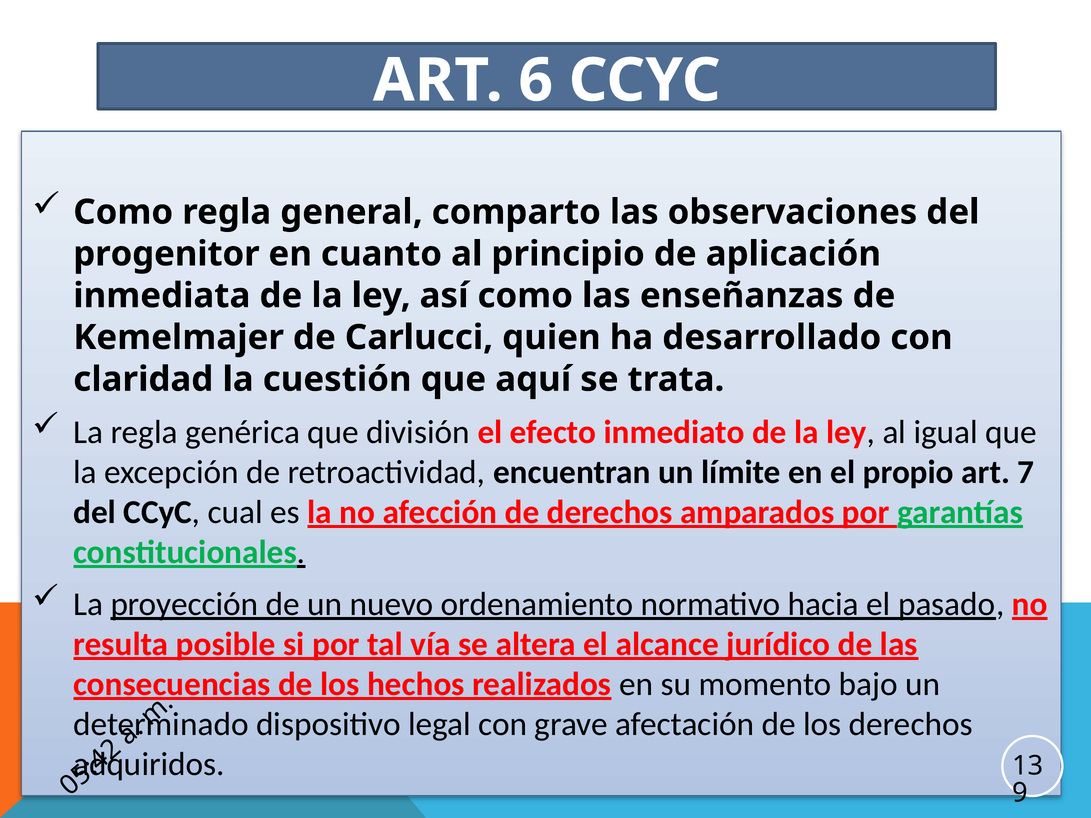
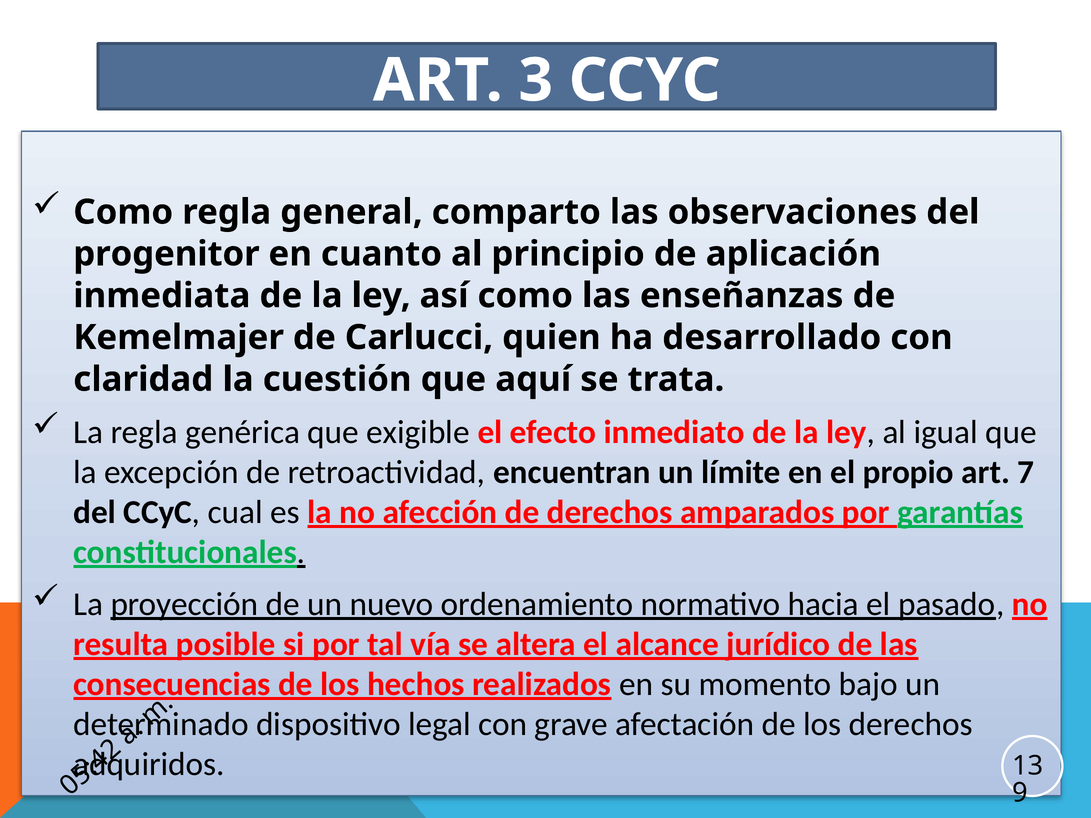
6: 6 -> 3 (536, 81)
división: división -> exigible (418, 432)
